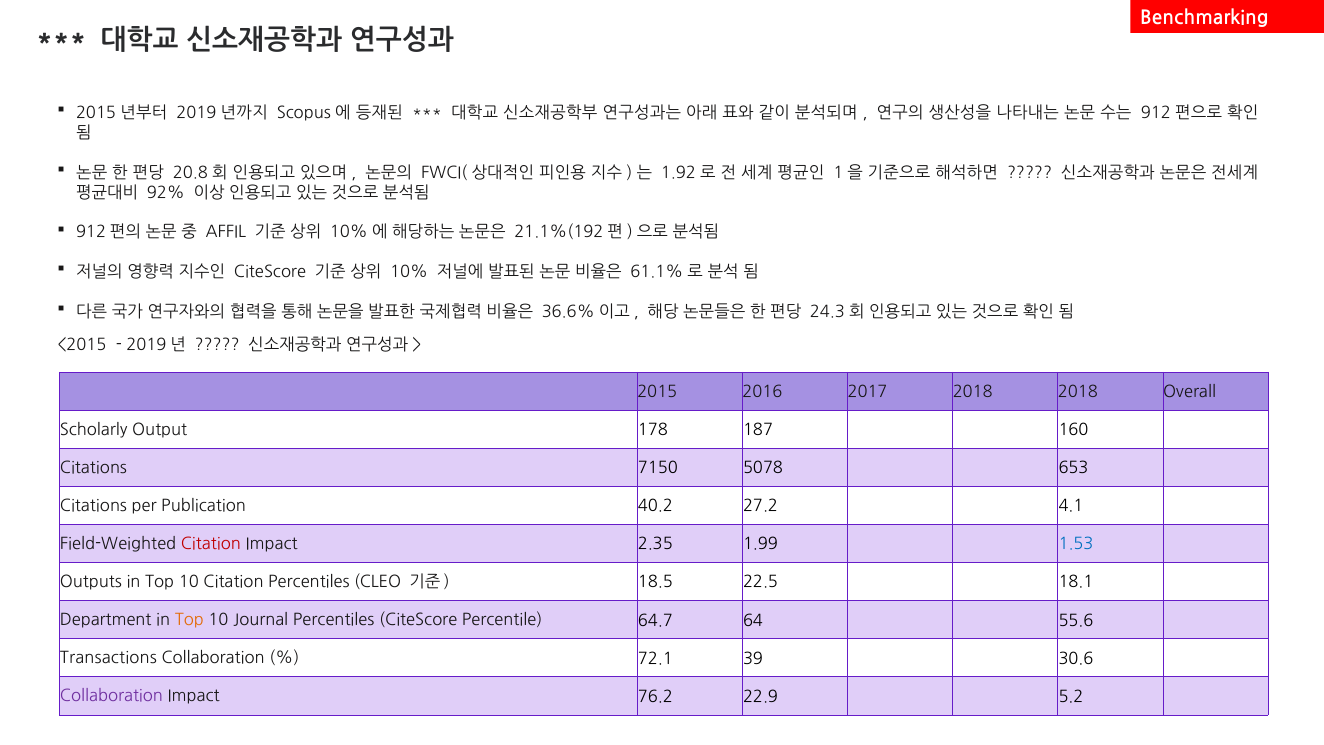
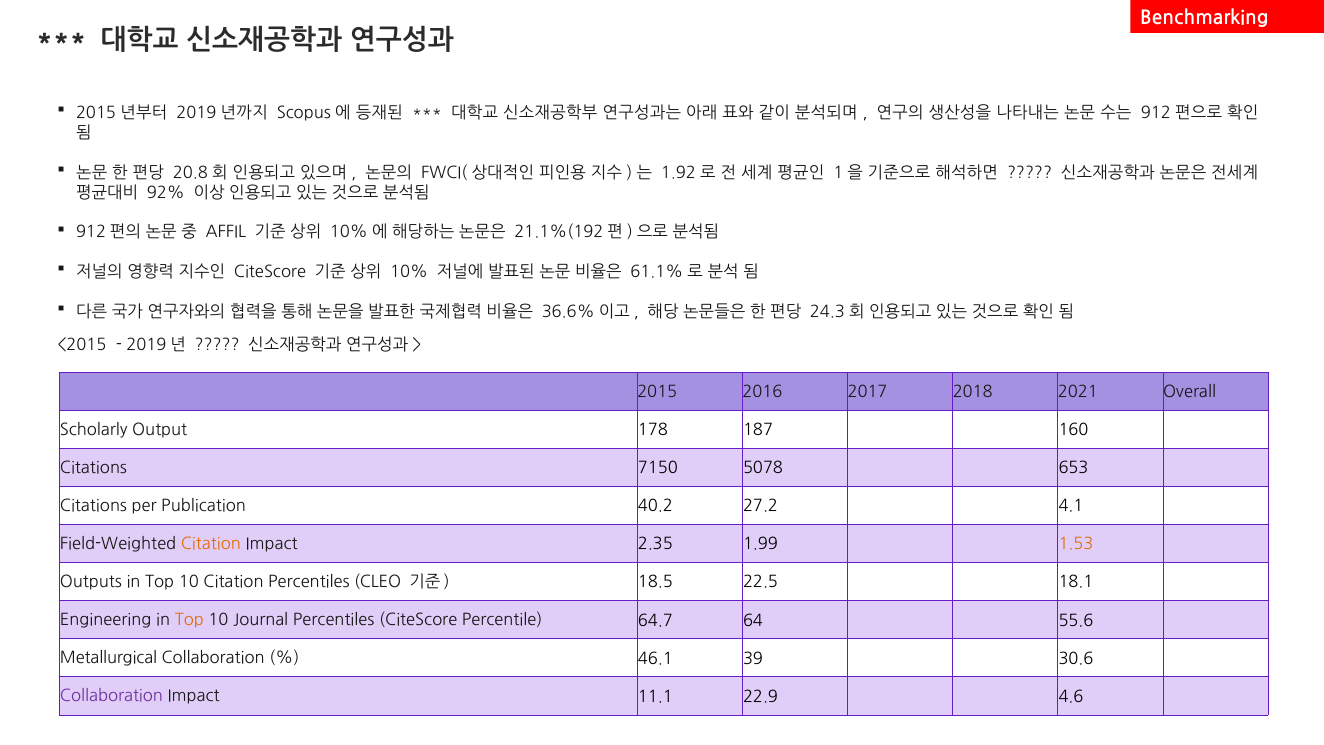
2018 2018: 2018 -> 2021 (1078, 392)
Citation colour: red -> orange (211, 544)
1.53 colour: blue -> orange (1076, 544)
Department: Department -> Engineering (106, 620)
Transactions: Transactions -> Metallurgical (109, 658)
72.1: 72.1 -> 46.1 (655, 658)
76.2: 76.2 -> 11.1 (655, 697)
5.2: 5.2 -> 4.6 (1071, 697)
